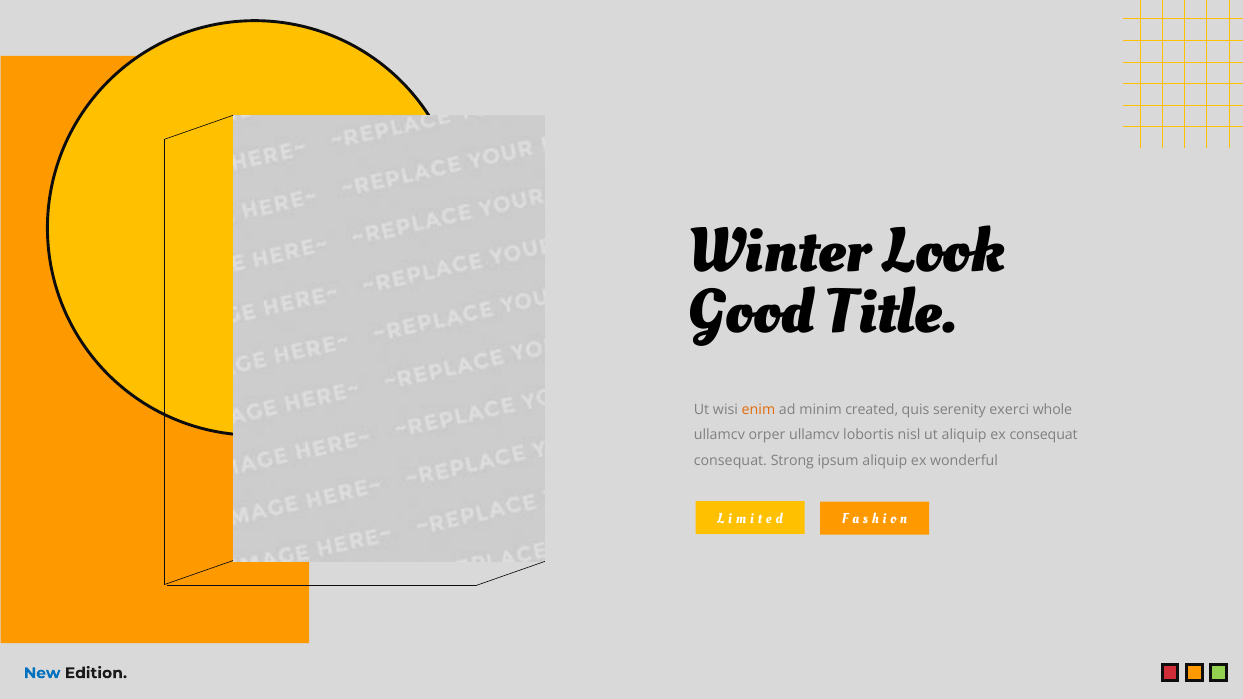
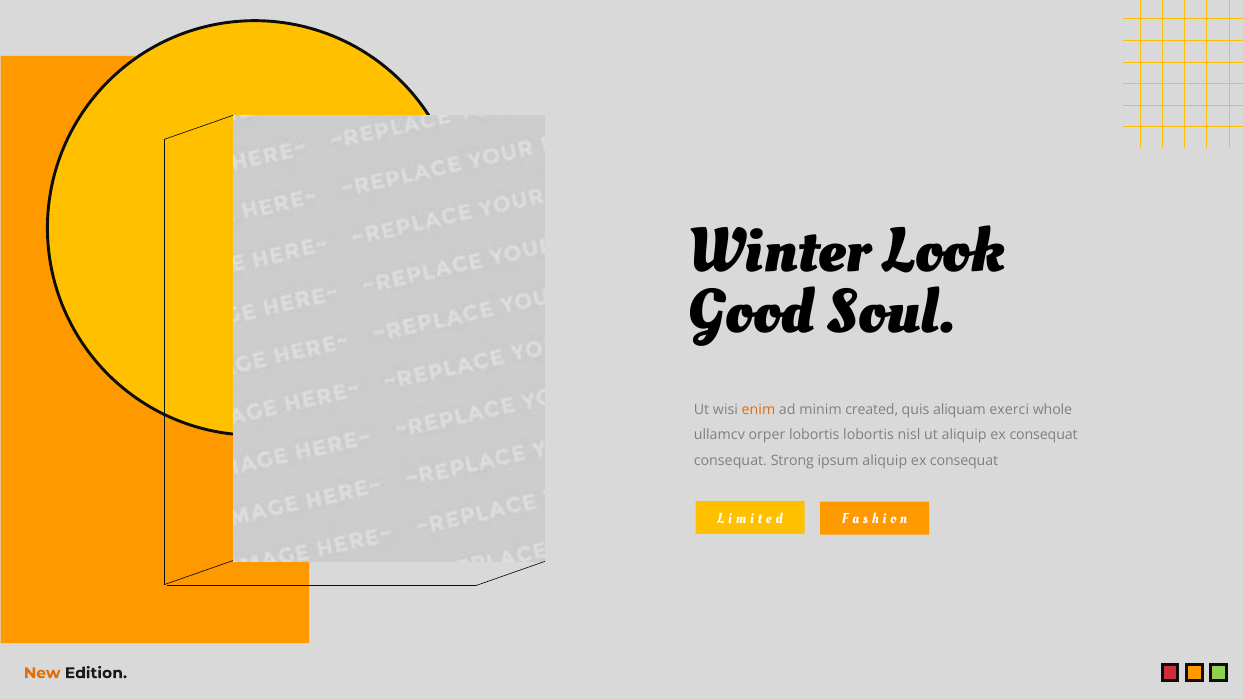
Title: Title -> Soul (891, 312)
serenity: serenity -> aliquam (959, 410)
orper ullamcv: ullamcv -> lobortis (814, 435)
ipsum aliquip ex wonderful: wonderful -> consequat (964, 461)
New colour: blue -> orange (42, 673)
